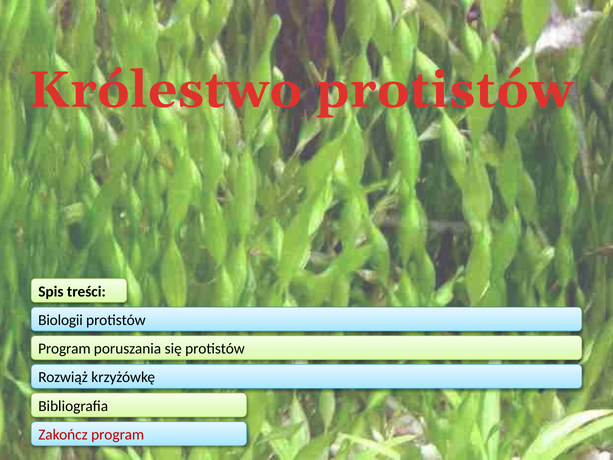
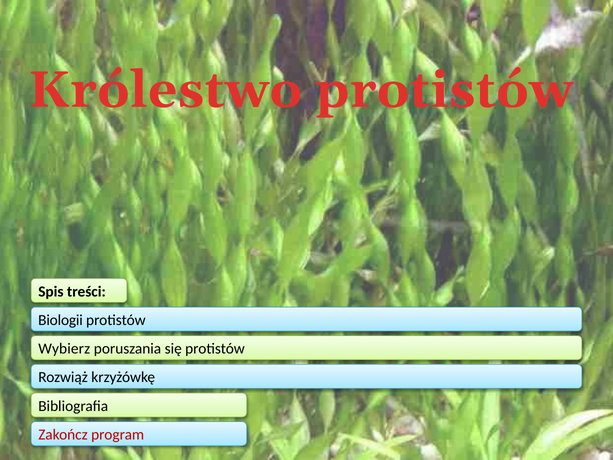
Program: Program -> Wybierz (64, 349)
